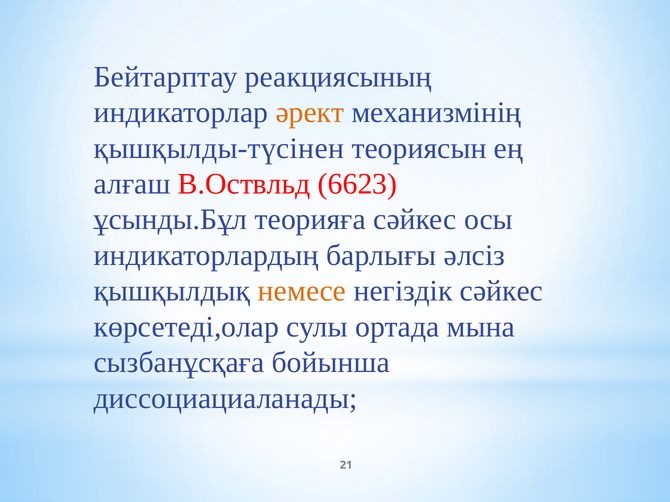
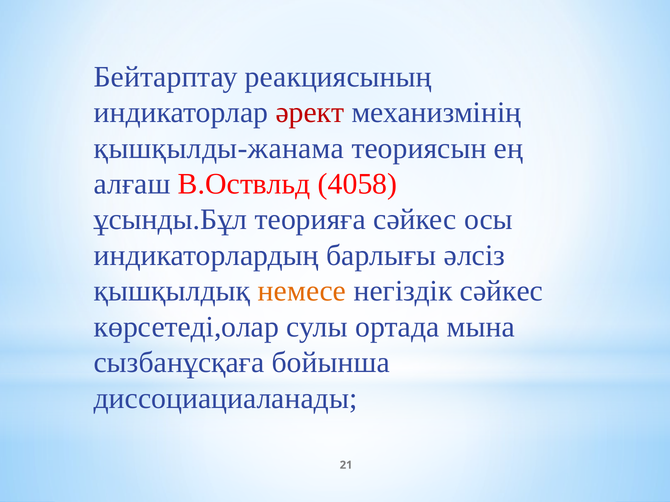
әрект colour: orange -> red (310, 113)
қышқылды-түсінен: қышқылды-түсінен -> қышқылды-жанама (219, 148)
6623: 6623 -> 4058 (358, 184)
